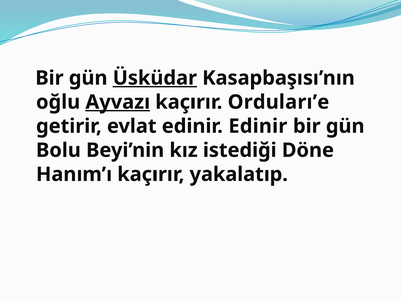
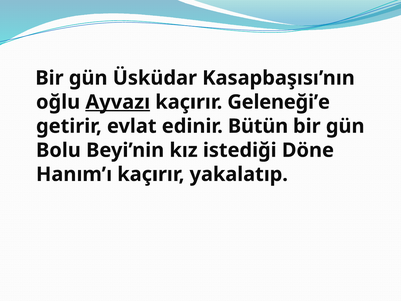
Üsküdar underline: present -> none (155, 78)
Orduları’e: Orduları’e -> Geleneği’e (279, 102)
edinir Edinir: Edinir -> Bütün (258, 126)
